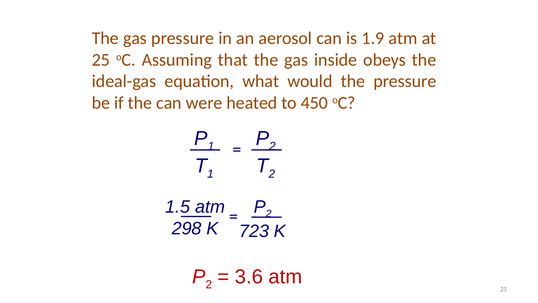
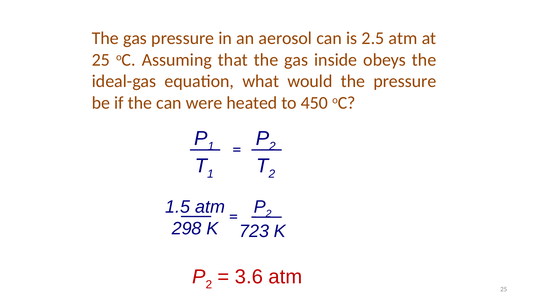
1.9: 1.9 -> 2.5 (373, 38)
